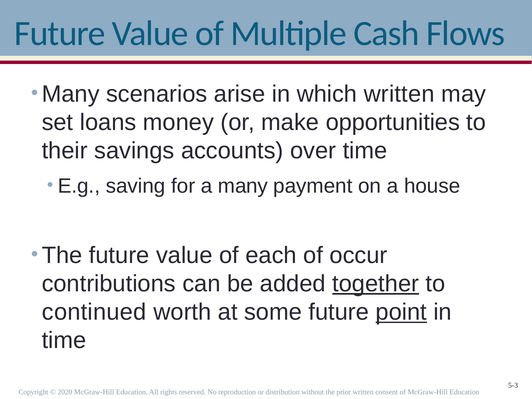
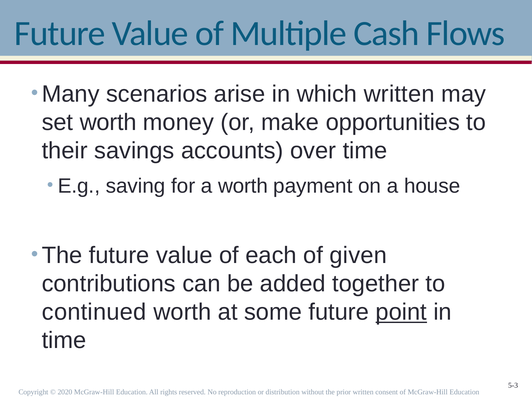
set loans: loans -> worth (108, 122)
a many: many -> worth (243, 186)
occur: occur -> given (358, 255)
together underline: present -> none (376, 284)
